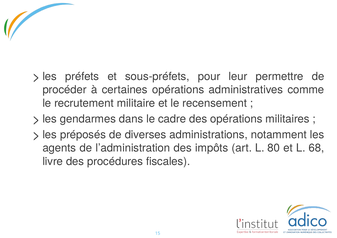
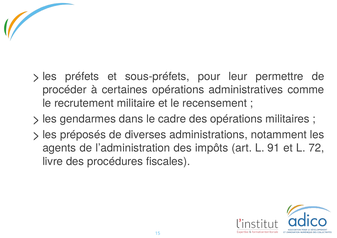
80: 80 -> 91 (274, 148)
68: 68 -> 72 (316, 148)
